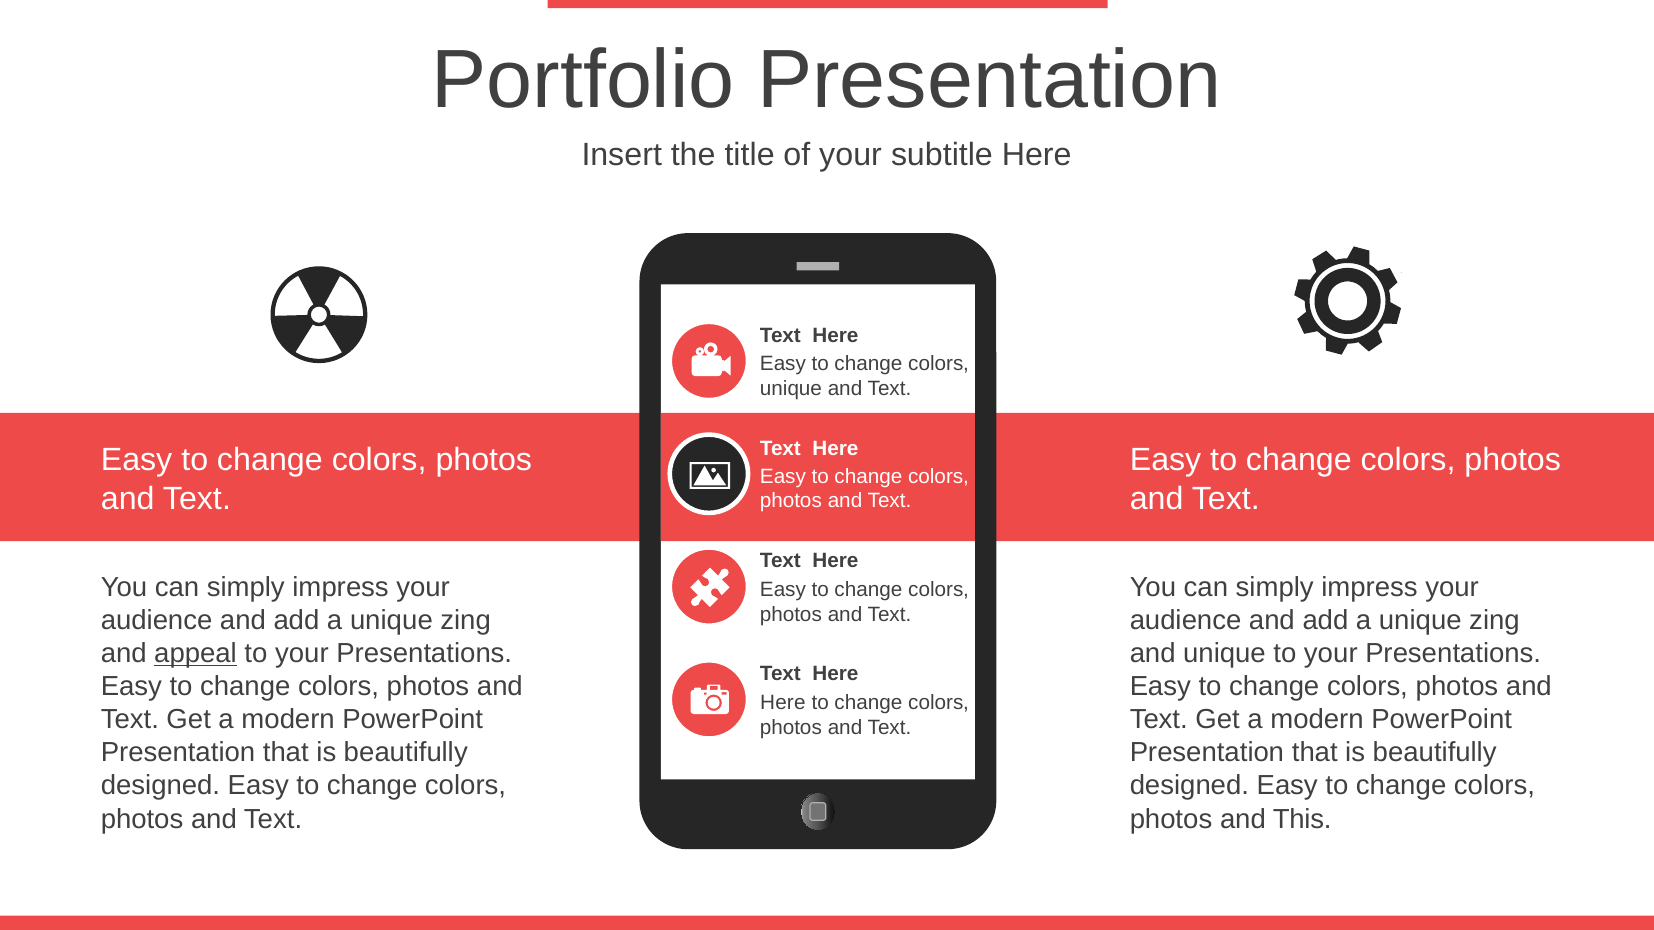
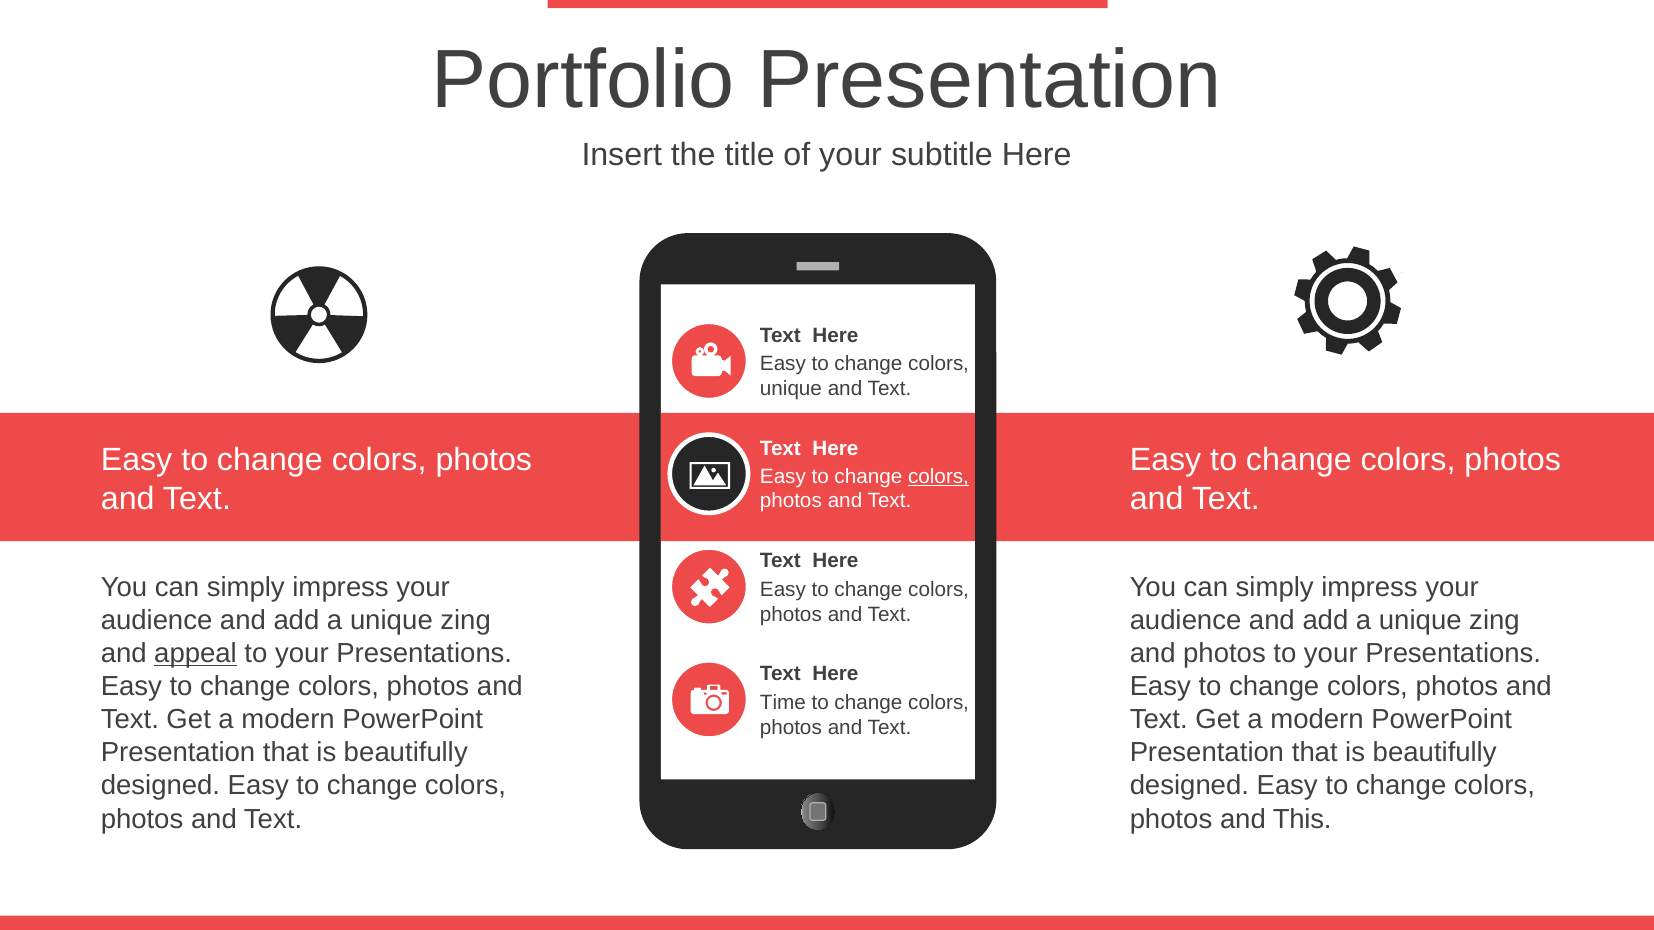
colors underline: none -> present (939, 476)
and unique: unique -> photos (1224, 654)
Here: Here -> Time (783, 703)
